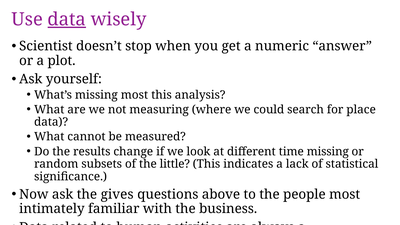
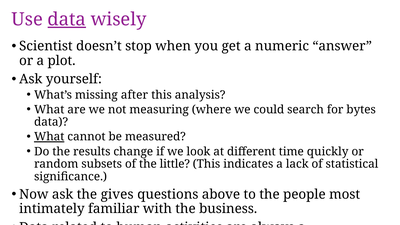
missing most: most -> after (134, 95)
place: place -> bytes (361, 110)
What underline: none -> present (49, 137)
time missing: missing -> quickly (328, 151)
